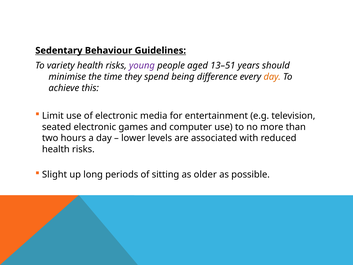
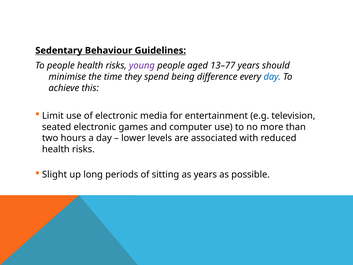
To variety: variety -> people (61, 66)
13–51: 13–51 -> 13–77 (223, 66)
day colour: orange -> blue (272, 77)
as older: older -> years (205, 174)
